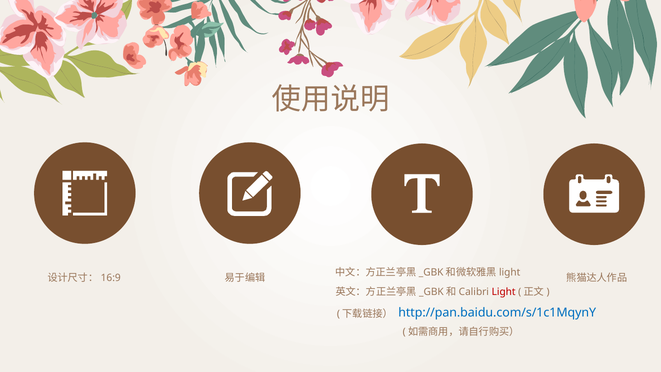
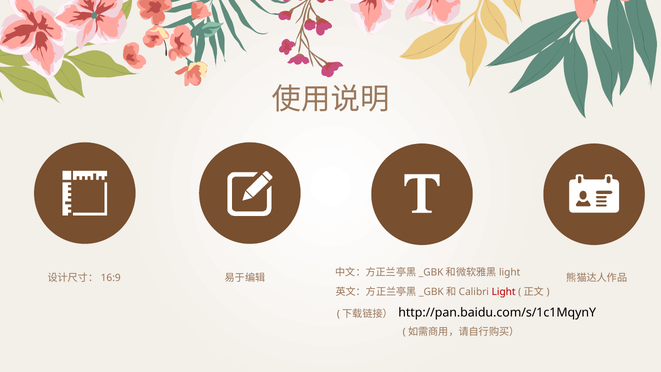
http://pan.baidu.com/s/1c1MqynY colour: blue -> black (497, 312)
